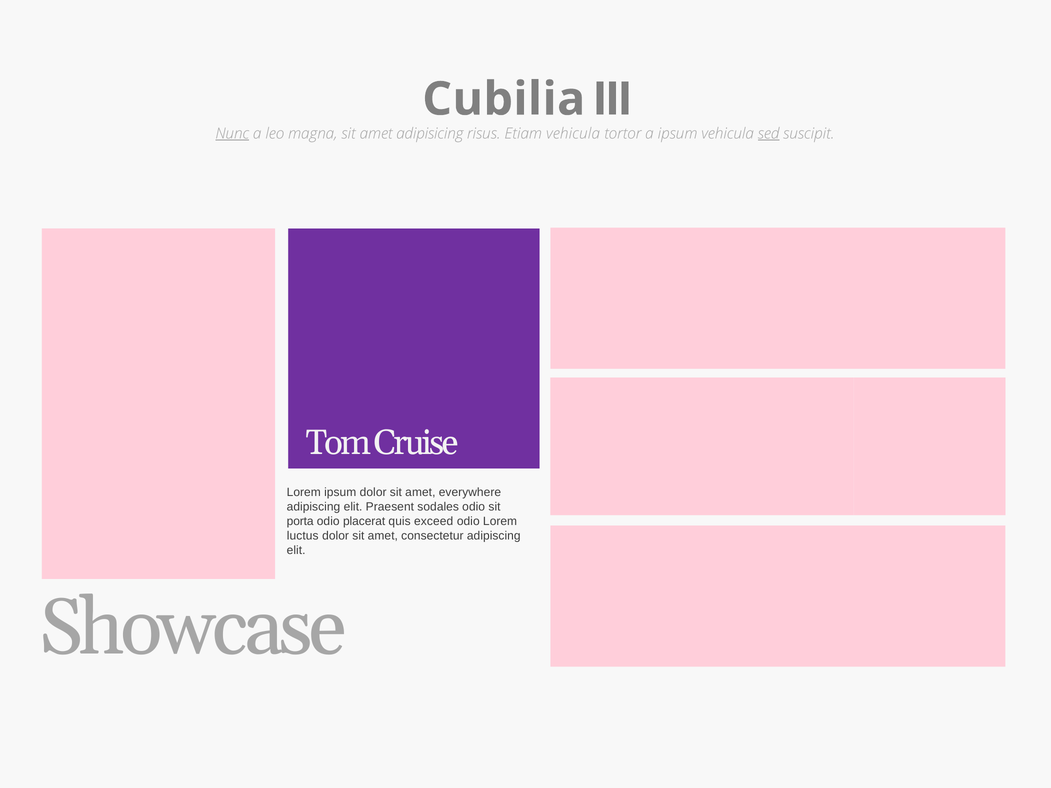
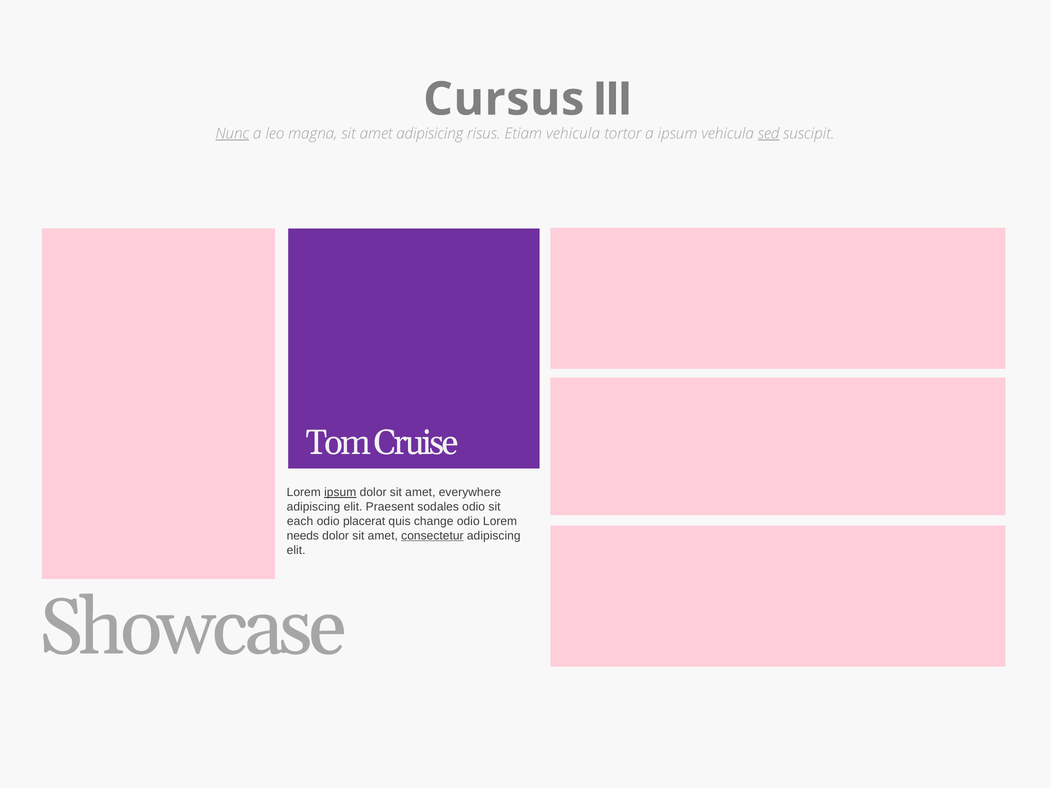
Cubilia: Cubilia -> Cursus (504, 99)
ipsum underline: none -> present (340, 493)
porta: porta -> each (300, 521)
exceed: exceed -> change (434, 521)
luctus: luctus -> needs (303, 536)
consectetur underline: none -> present (432, 536)
